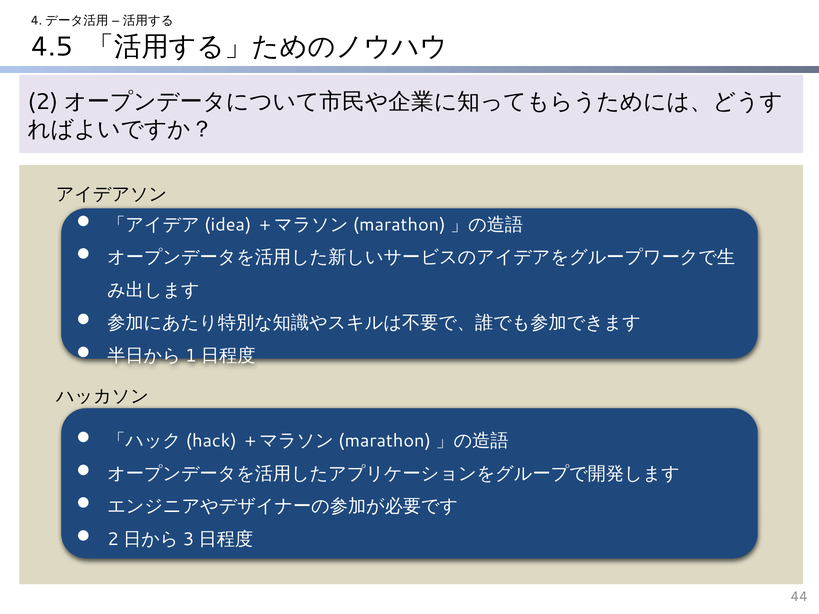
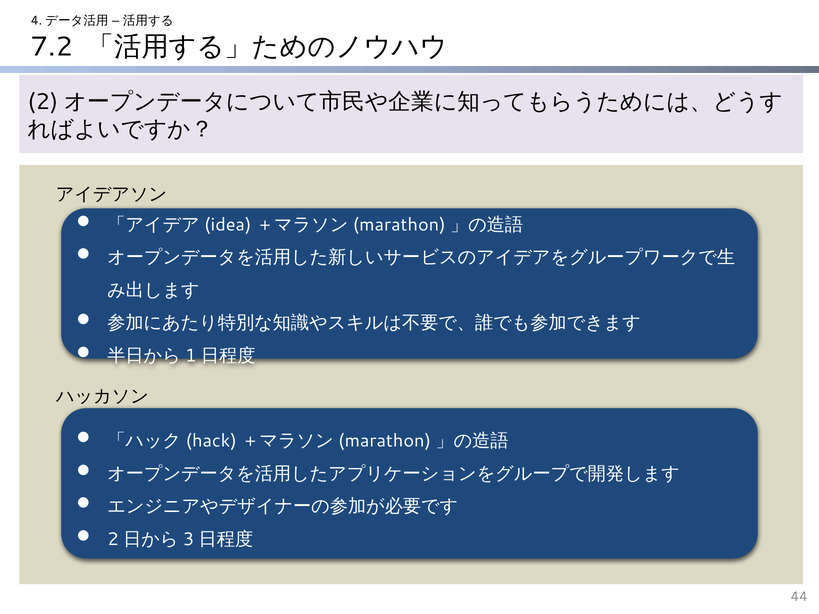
4.5: 4.5 -> 7.2 (52, 47)
